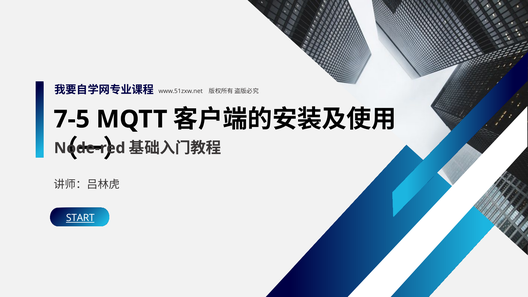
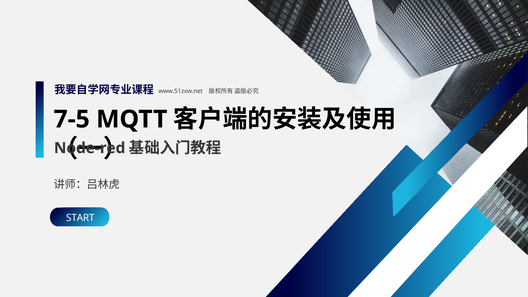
START underline: present -> none (80, 218)
